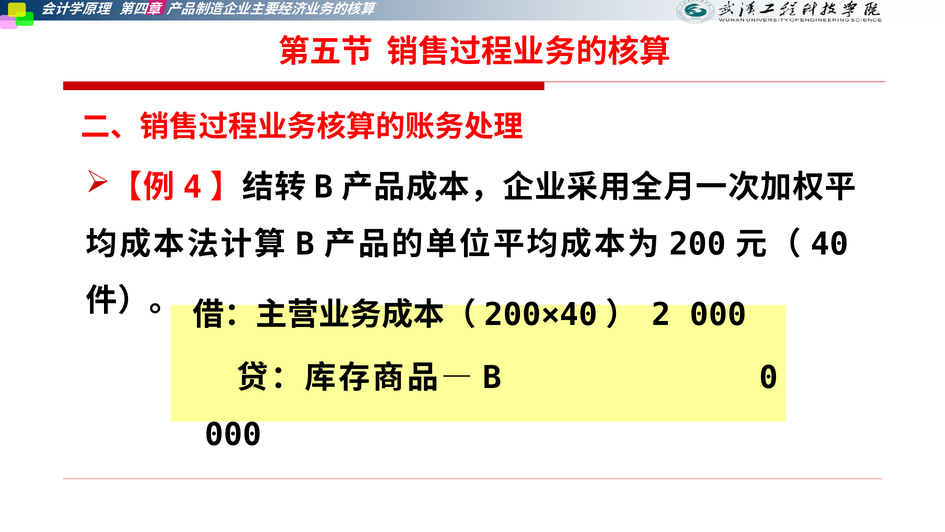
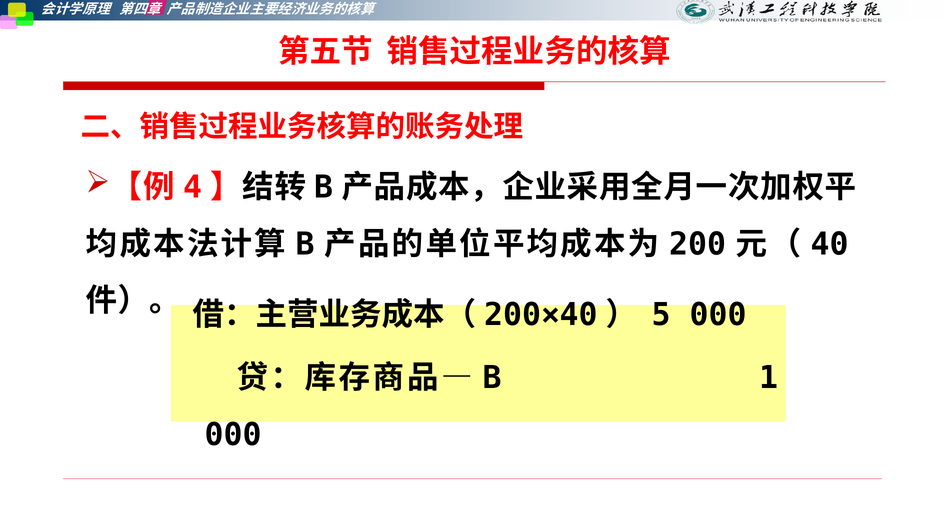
2: 2 -> 5 (661, 315)
0: 0 -> 1 (769, 378)
